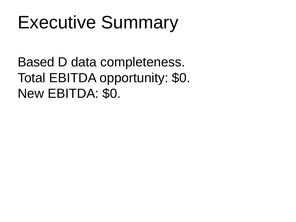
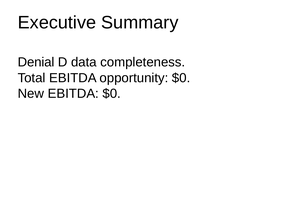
Based: Based -> Denial (36, 62)
